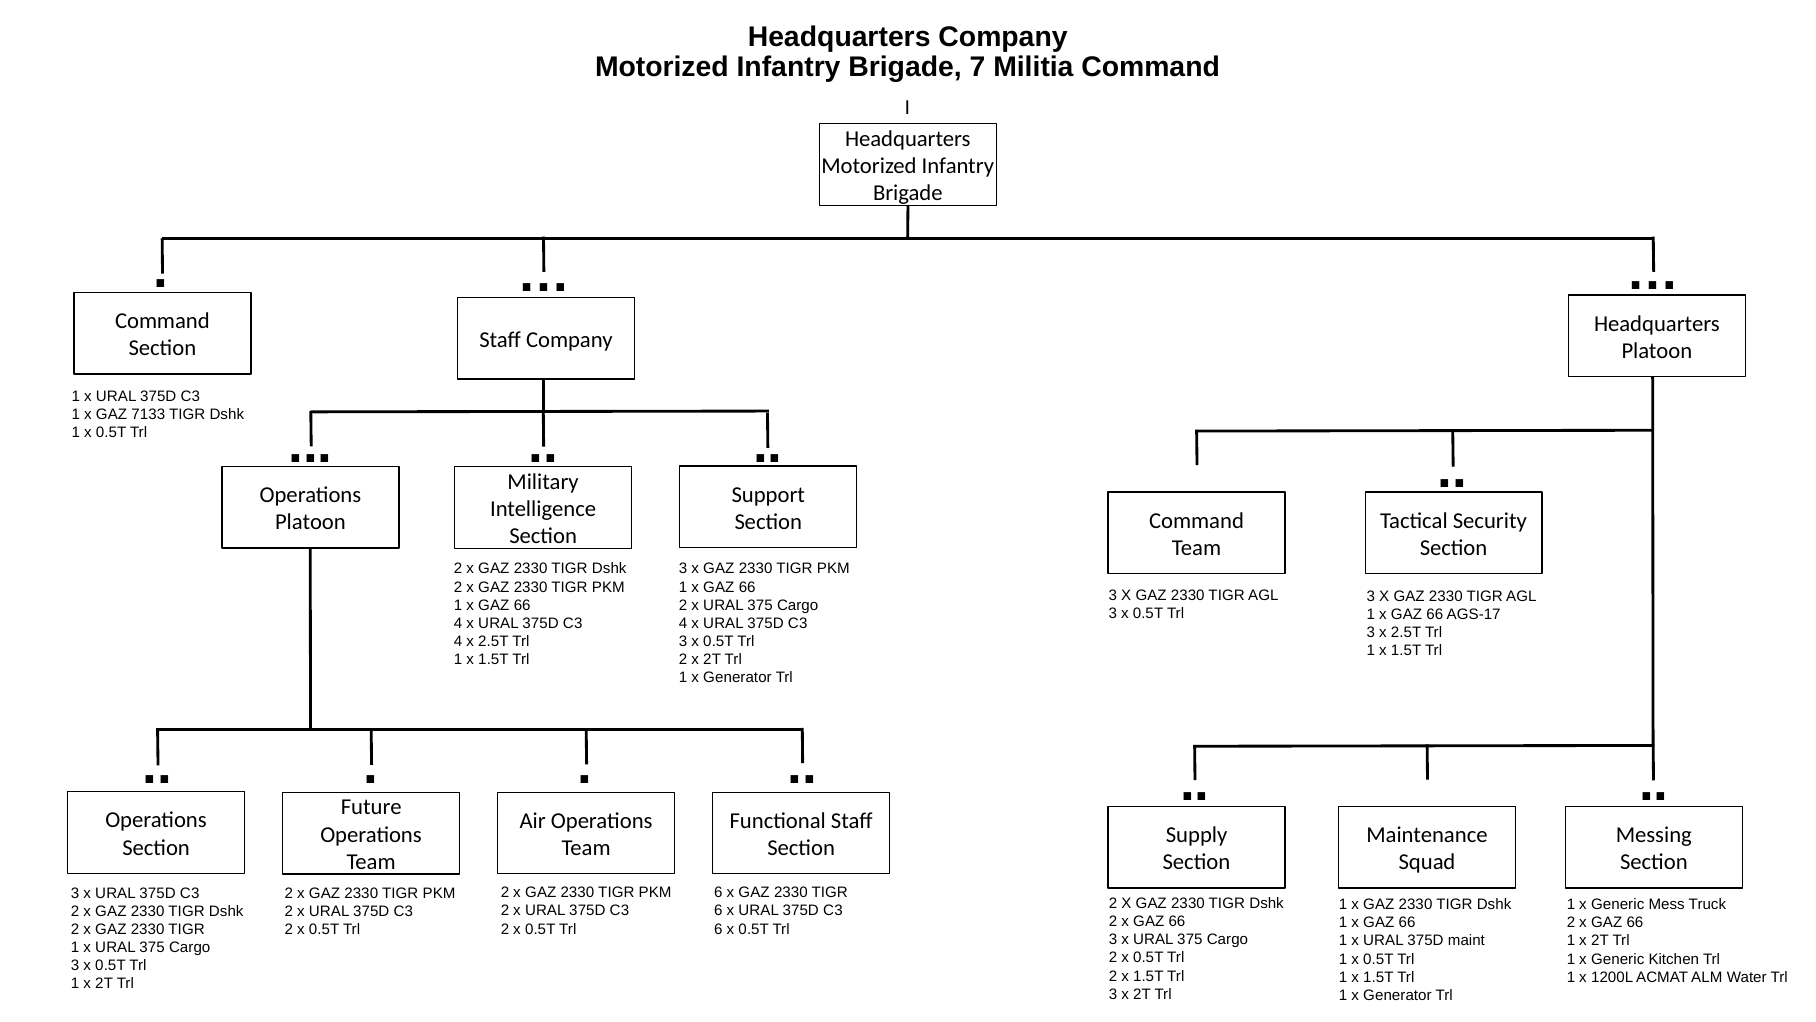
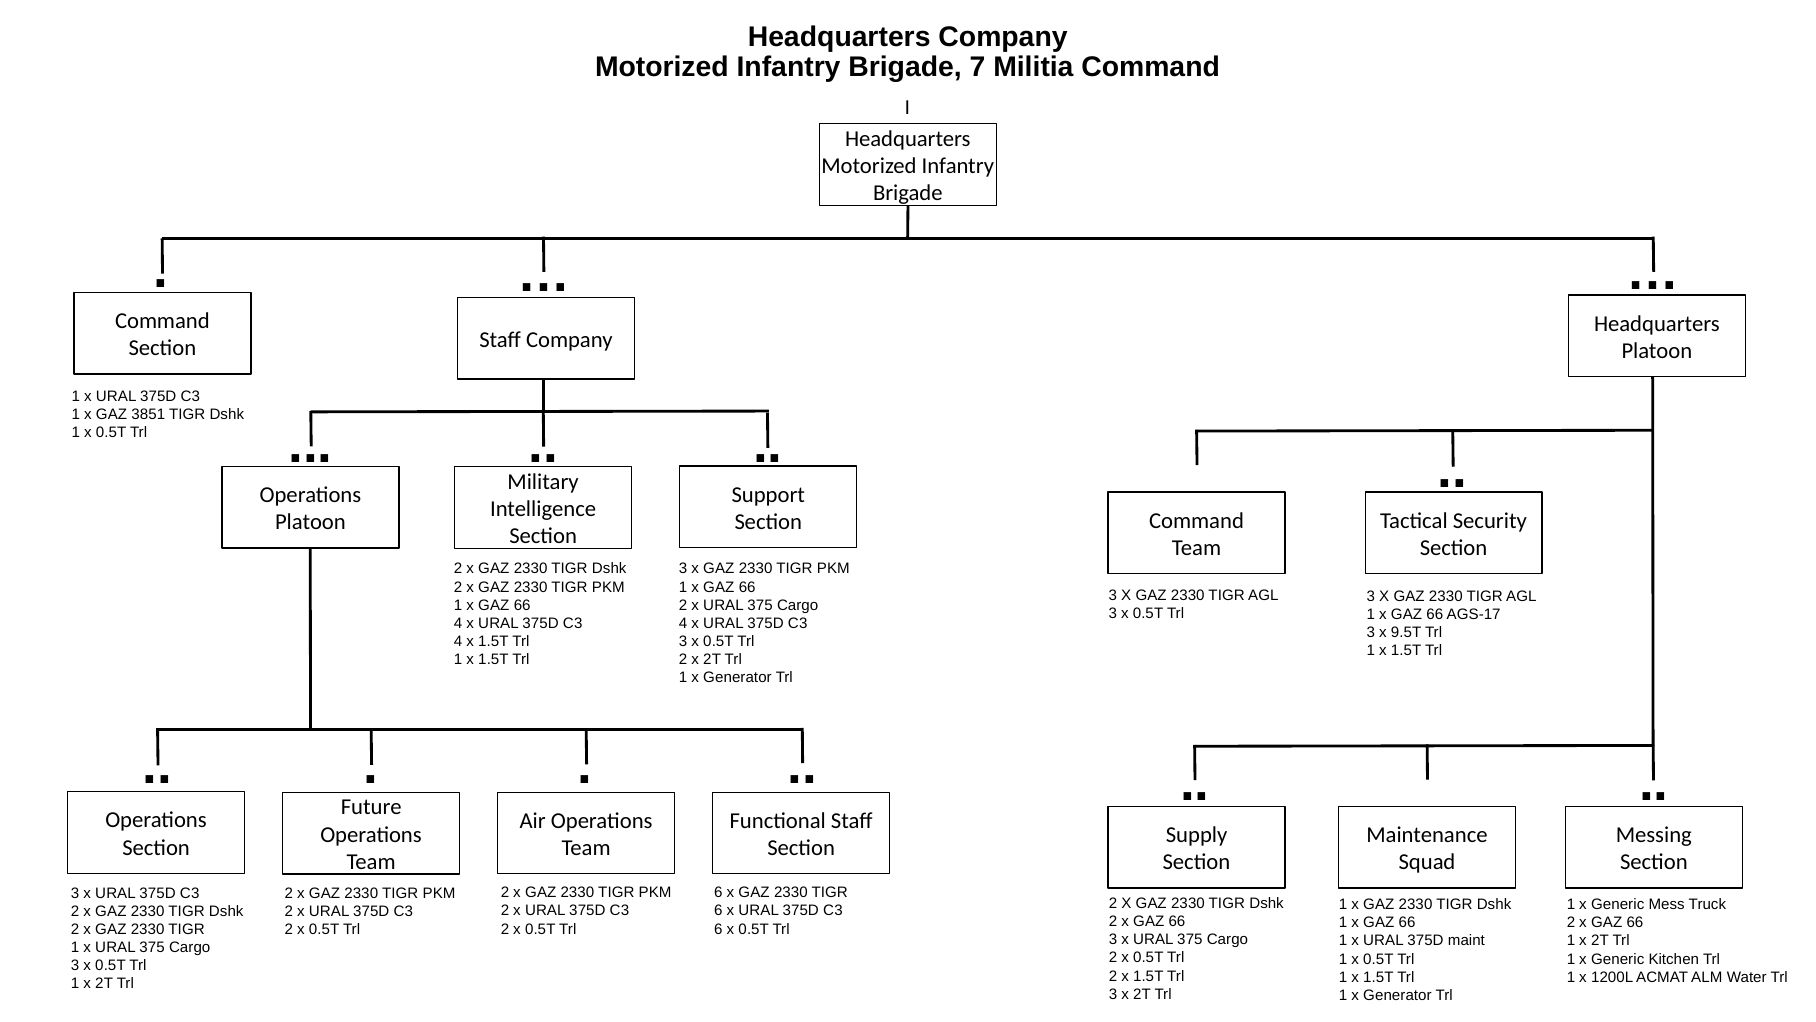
7133: 7133 -> 3851 (148, 415)
3 x 2.5T: 2.5T -> 9.5T (1406, 632)
4 x 2.5T: 2.5T -> 1.5T (493, 641)
